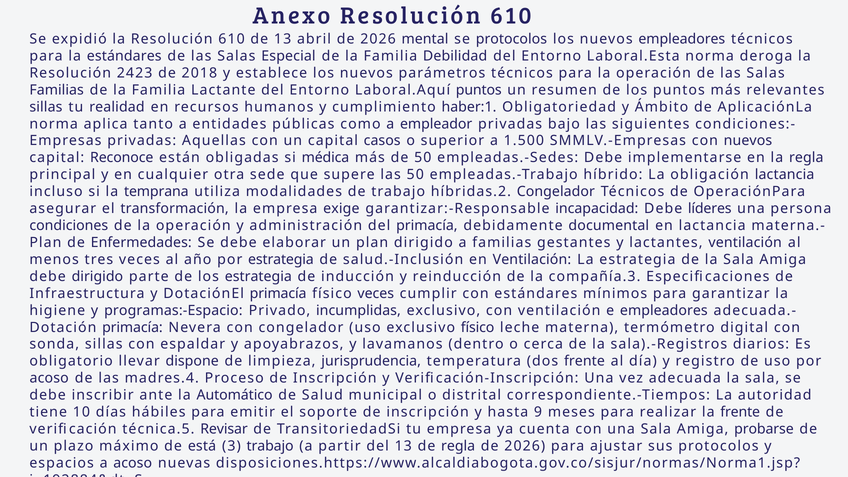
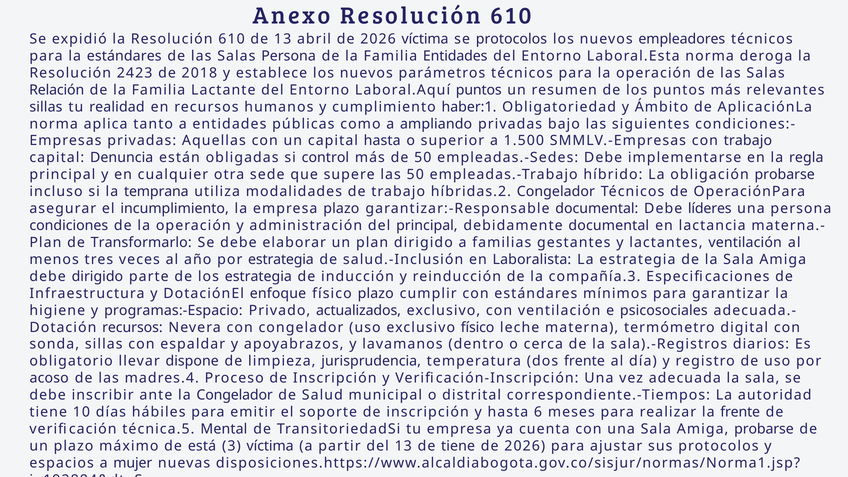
2026 mental: mental -> víctima (425, 39)
Salas Especial: Especial -> Persona (289, 56)
Familia Debilidad: Debilidad -> Entidades (455, 56)
Familias: Familias -> Relación (57, 90)
empleador: empleador -> ampliando (436, 124)
capital casos: casos -> hasta (382, 141)
con nuevos: nuevos -> trabajo (748, 141)
Reconoce: Reconoce -> Denuncia (122, 158)
médica: médica -> control (325, 158)
obligación lactancia: lactancia -> probarse (785, 175)
transformación: transformación -> incumplimiento (175, 209)
empresa exige: exige -> plazo (341, 209)
garantizar:-Responsable incapacidad: incapacidad -> documental (597, 209)
del primacía: primacía -> principal (427, 226)
Enfermedades: Enfermedades -> Transformarlo (141, 243)
en Ventilación: Ventilación -> Laboralista (532, 260)
DotaciónEl primacía: primacía -> enfoque (278, 293)
físico veces: veces -> plazo (376, 293)
incumplidas: incumplidas -> actualizados (359, 310)
e empleadores: empleadores -> psicosociales (664, 310)
primacía: primacía -> recursos (132, 327)
la Automático: Automático -> Congelador (235, 395)
9: 9 -> 6 (538, 412)
Revisar: Revisar -> Mental (224, 429)
3 trabajo: trabajo -> víctima (270, 446)
de regla: regla -> tiene (458, 446)
a acoso: acoso -> mujer (133, 463)
